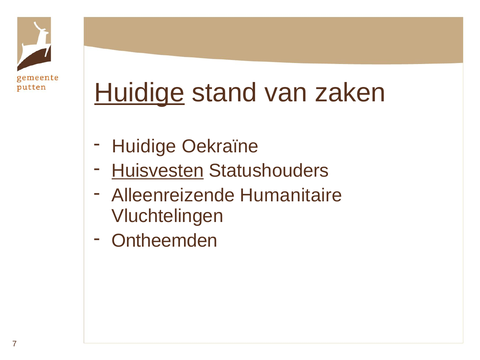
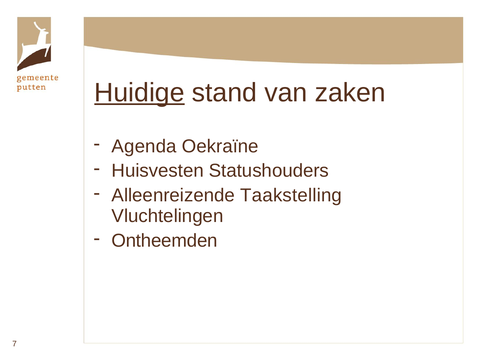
Huidige: Huidige -> Agenda (144, 146)
Huisvesten underline: present -> none (158, 171)
Humanitaire: Humanitaire -> Taakstelling (291, 195)
